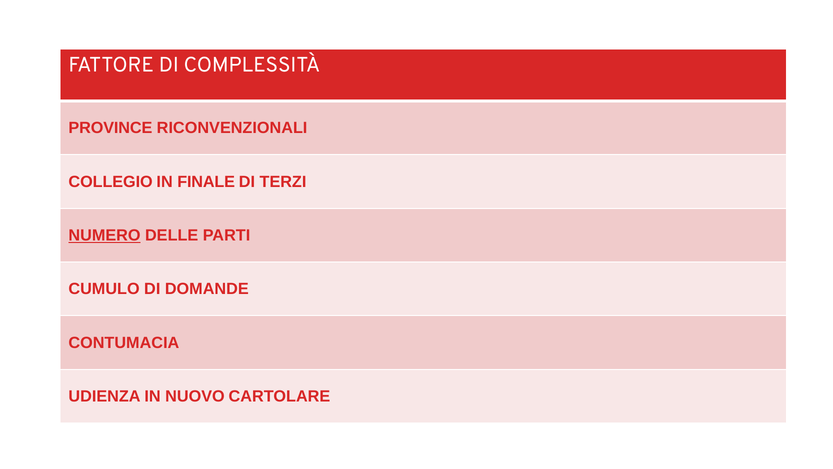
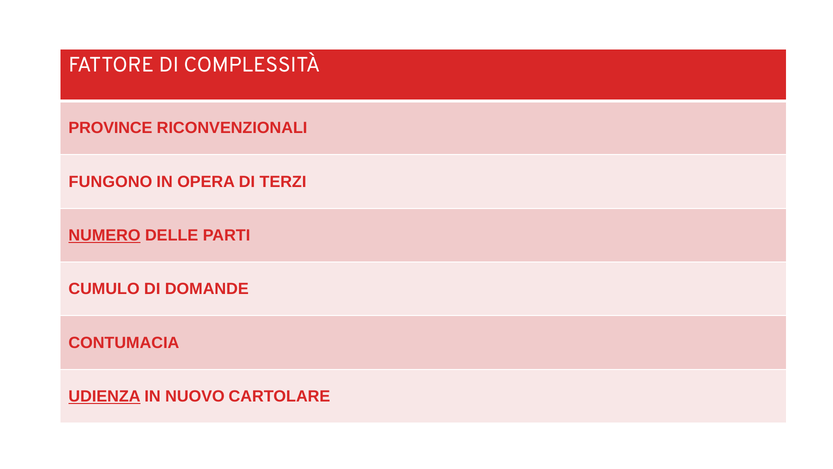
COLLEGIO: COLLEGIO -> FUNGONO (110, 182)
FINALE: FINALE -> OPERA (206, 182)
UDIENZA underline: none -> present (104, 396)
